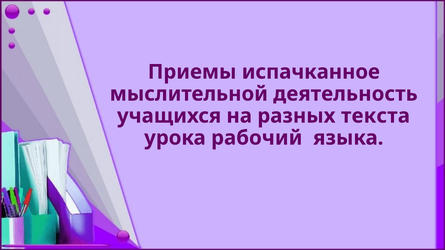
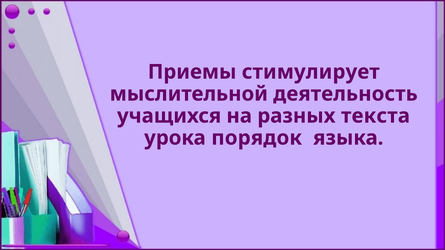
испачканное: испачканное -> стимулирует (311, 72)
рабочий: рабочий -> порядок (257, 138)
